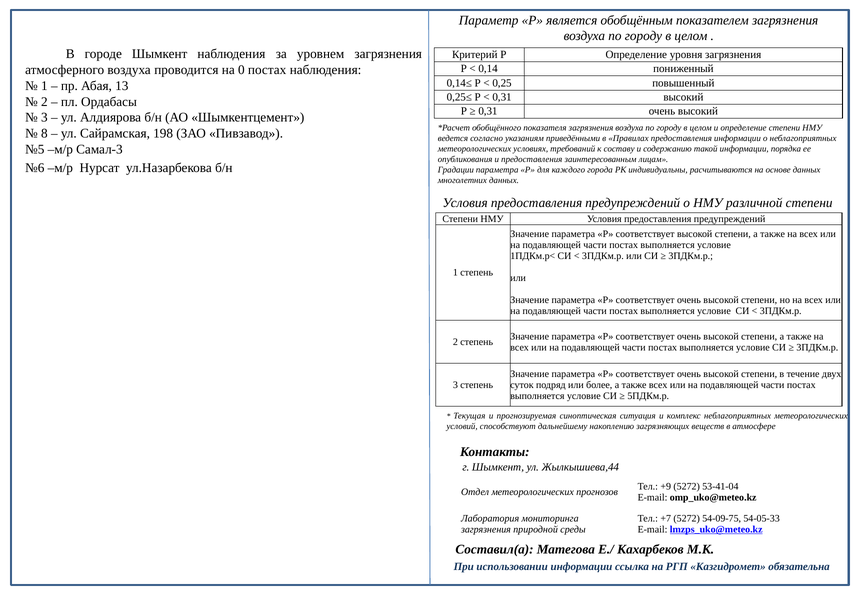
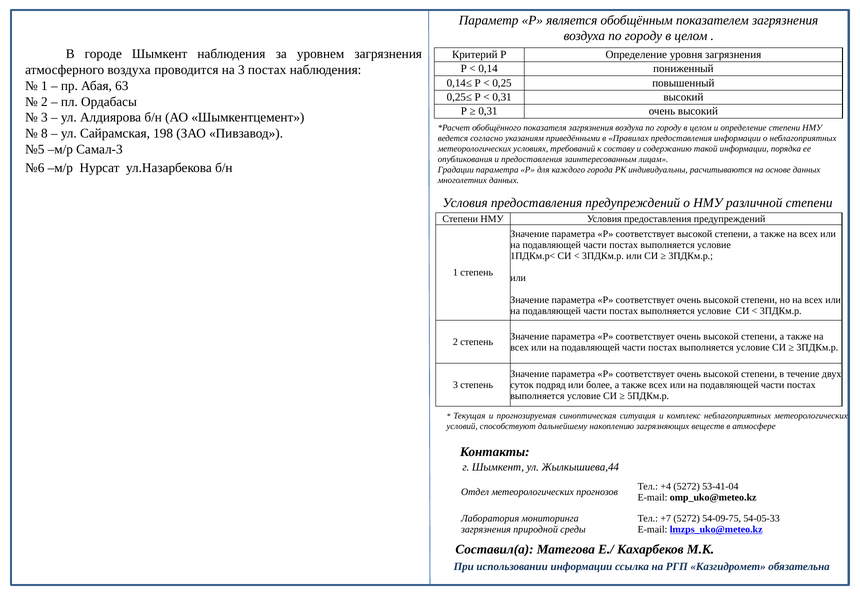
на 0: 0 -> 3 (241, 70)
13: 13 -> 63 (122, 86)
+9: +9 -> +4 (666, 487)
